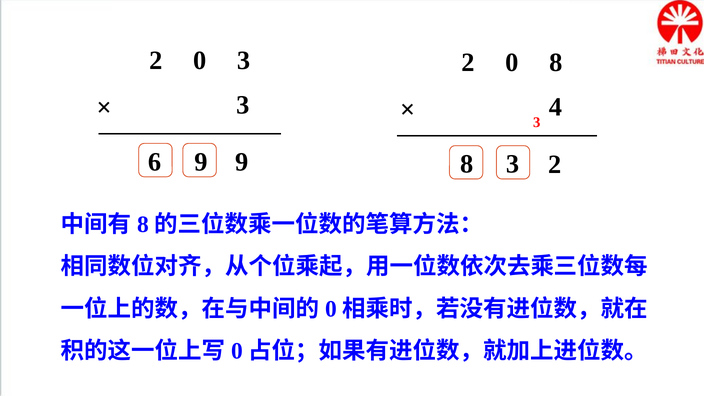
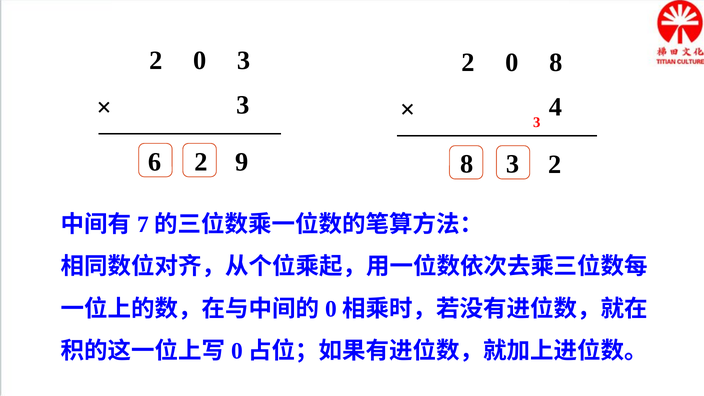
6 9: 9 -> 2 (201, 162)
8: 8 -> 7 (143, 224)
